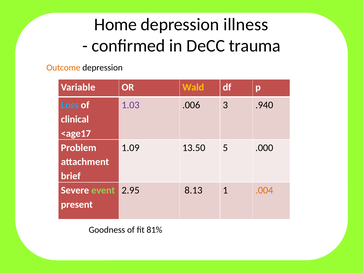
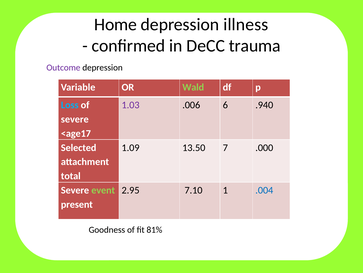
Outcome colour: orange -> purple (63, 67)
Wald colour: yellow -> light green (193, 87)
3: 3 -> 6 (225, 105)
clinical: clinical -> severe (75, 119)
Problem: Problem -> Selected (79, 147)
5: 5 -> 7 (225, 147)
brief: brief -> total (71, 176)
8.13: 8.13 -> 7.10 (193, 190)
.004 colour: orange -> blue (264, 190)
